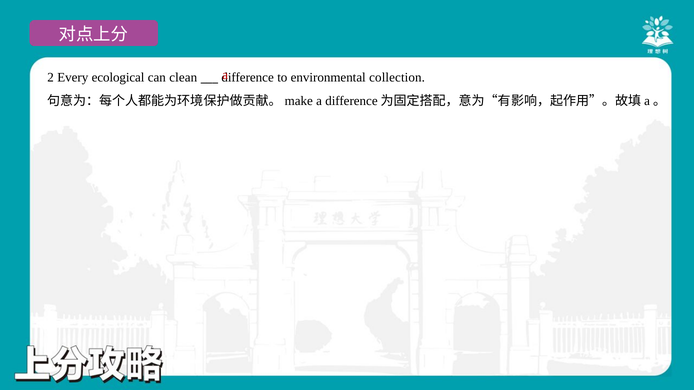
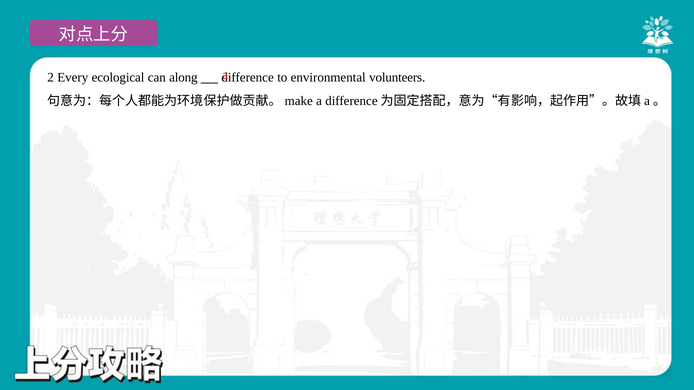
clean: clean -> along (183, 78)
collection: collection -> volunteers (397, 78)
